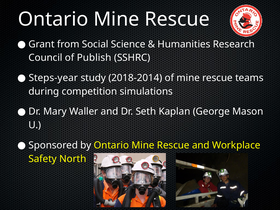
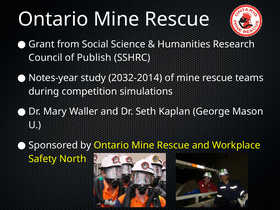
Steps-year: Steps-year -> Notes-year (53, 78)
2018-2014: 2018-2014 -> 2032-2014 (135, 78)
